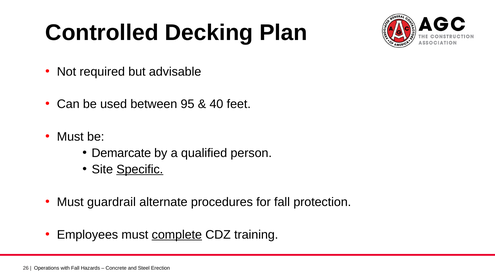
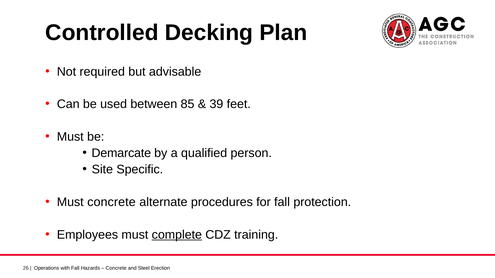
95: 95 -> 85 (188, 104)
40: 40 -> 39 (216, 104)
Specific underline: present -> none (140, 170)
Must guardrail: guardrail -> concrete (111, 202)
